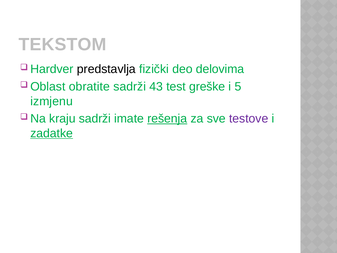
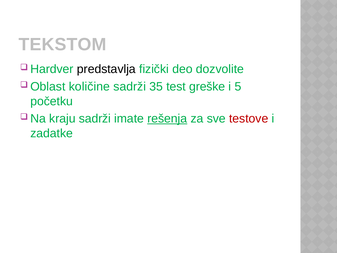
delovima: delovima -> dozvolite (220, 69)
obratite: obratite -> količine (89, 87)
43: 43 -> 35 (156, 87)
izmjenu: izmjenu -> početku (52, 101)
testove colour: purple -> red (249, 119)
zadatke underline: present -> none (52, 133)
